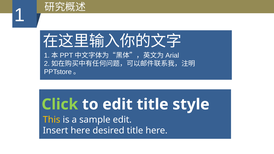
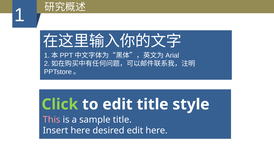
This colour: yellow -> pink (52, 120)
sample edit: edit -> title (122, 120)
desired title: title -> edit (135, 131)
